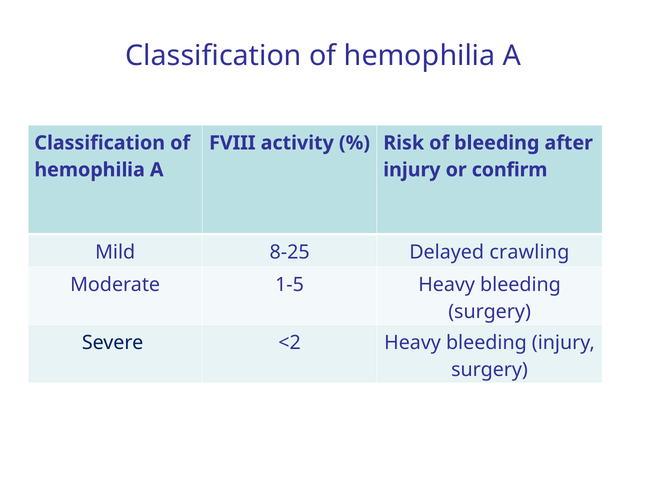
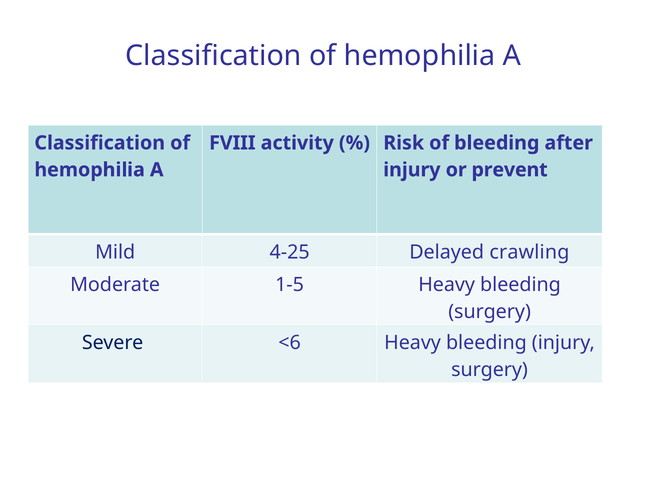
confirm: confirm -> prevent (510, 170)
8-25: 8-25 -> 4-25 (290, 252)
<2: <2 -> <6 (290, 342)
